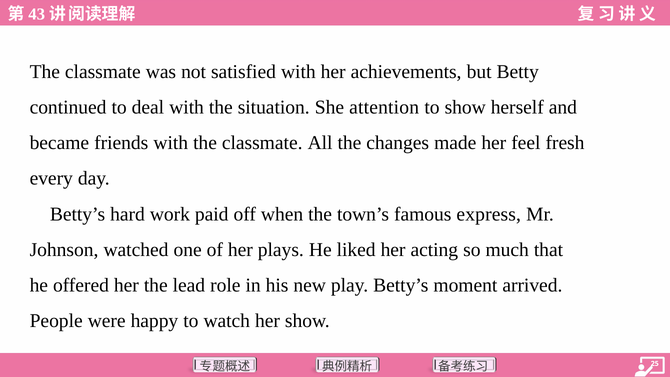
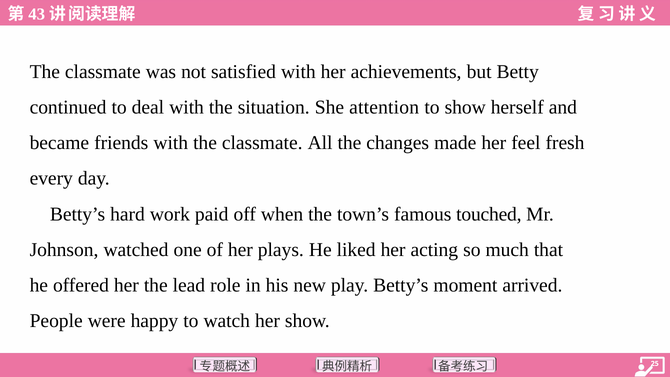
express: express -> touched (489, 214)
